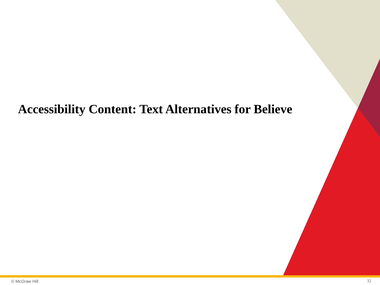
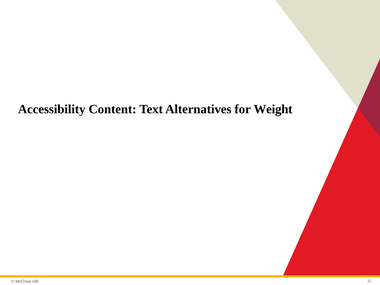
Believe: Believe -> Weight (273, 109)
